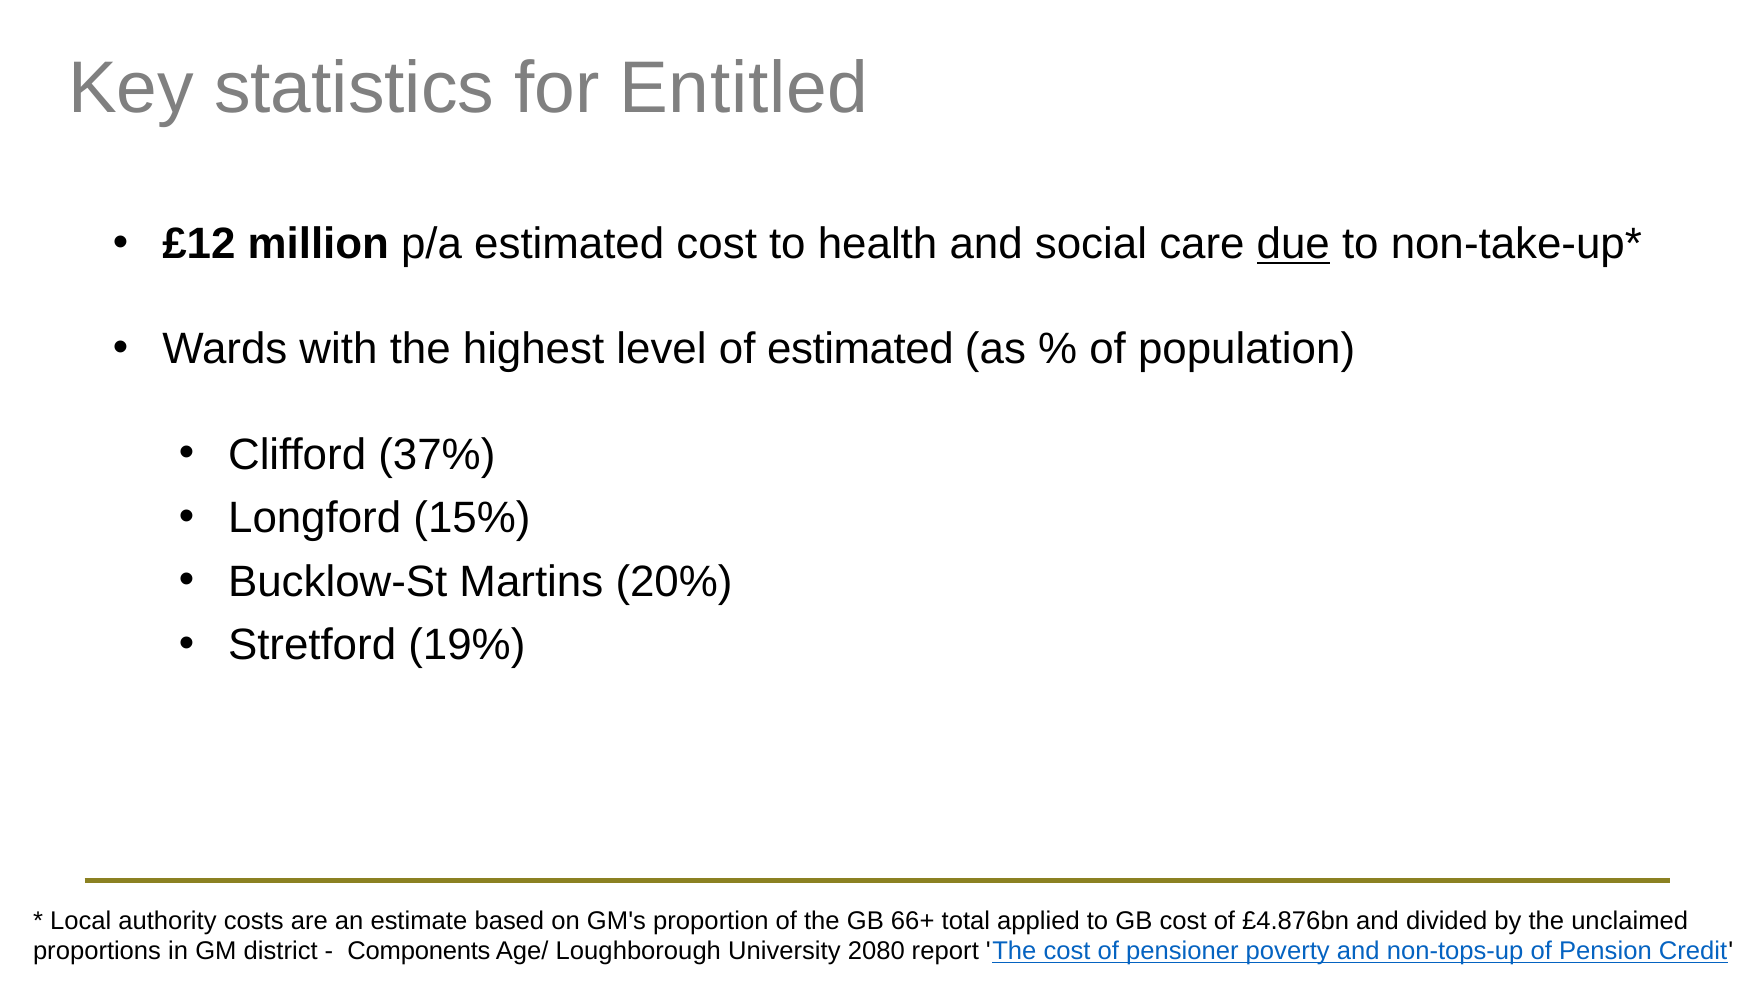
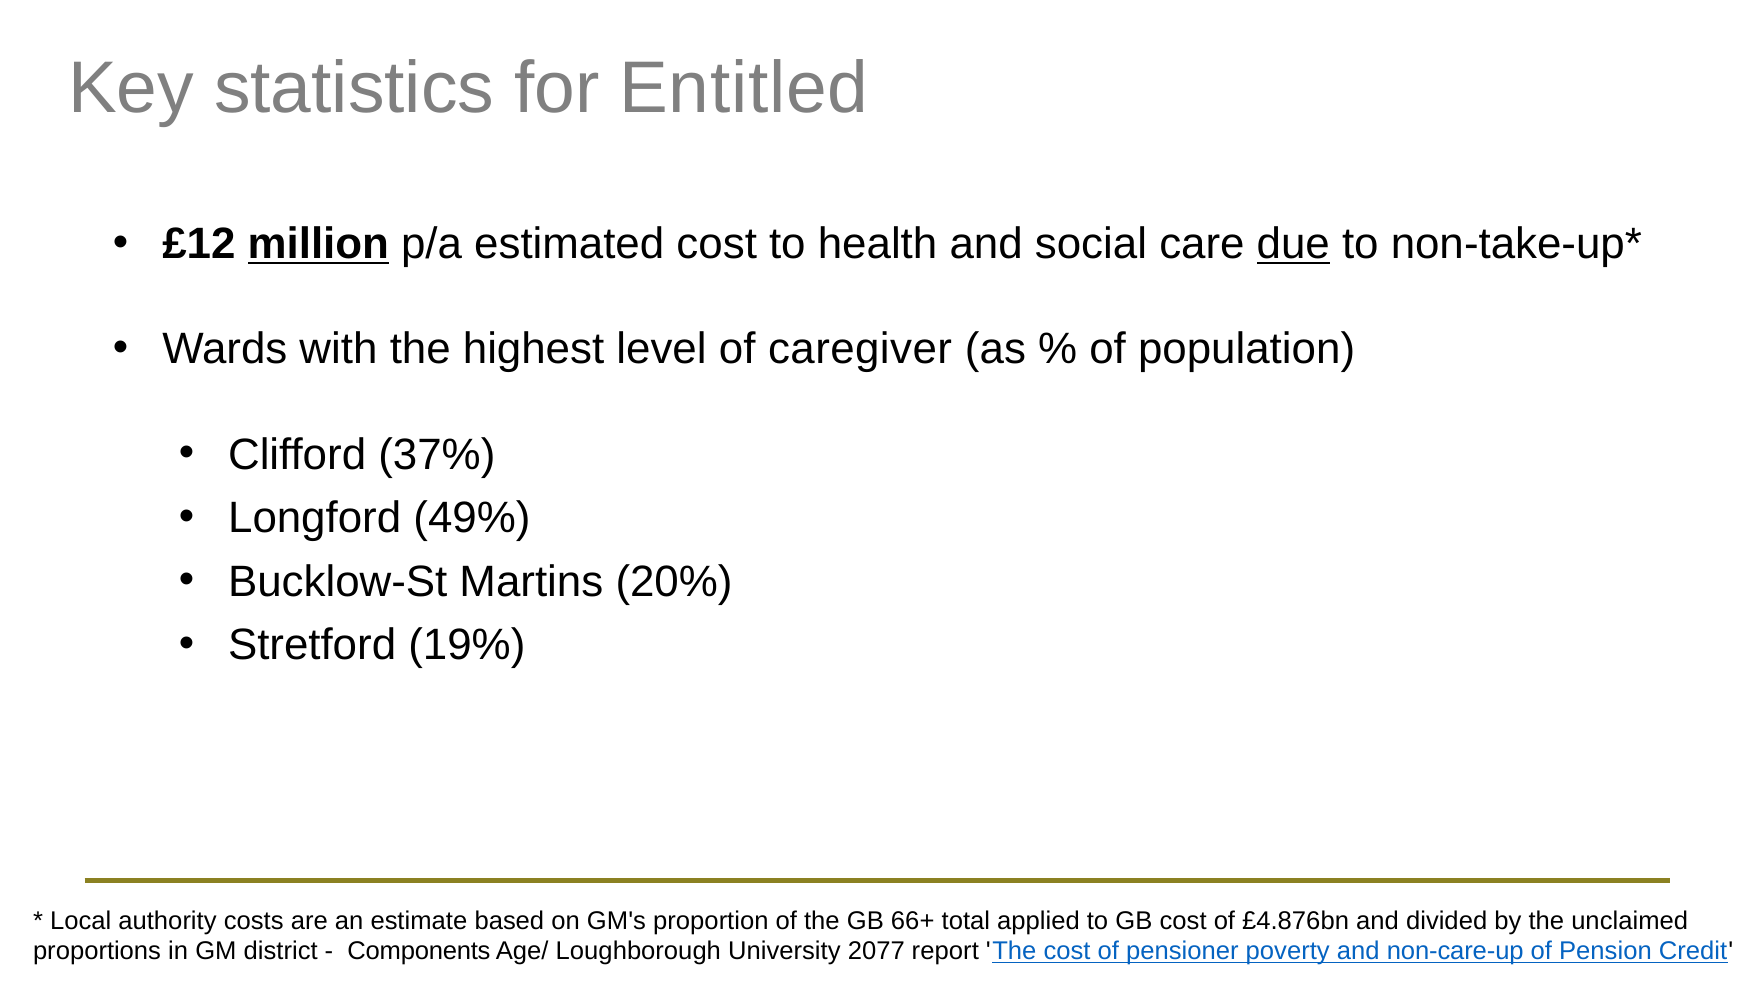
million underline: none -> present (318, 244)
of estimated: estimated -> caregiver (860, 349)
15%: 15% -> 49% (472, 518)
2080: 2080 -> 2077 (876, 951)
non-tops-up: non-tops-up -> non-care-up (1455, 951)
